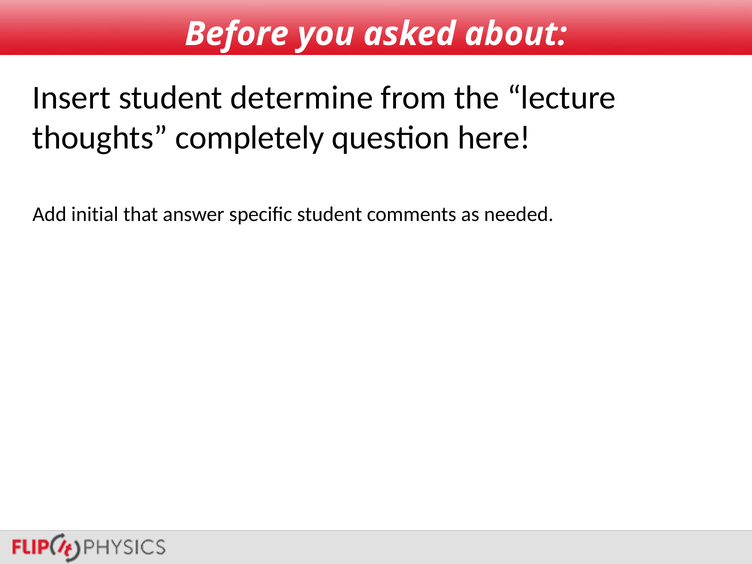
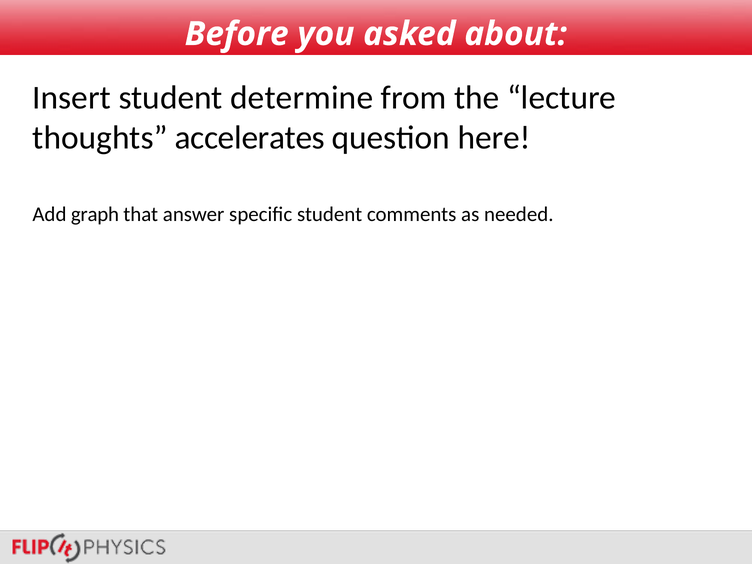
completely: completely -> accelerates (250, 138)
initial: initial -> graph (95, 214)
